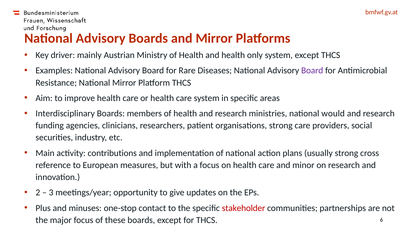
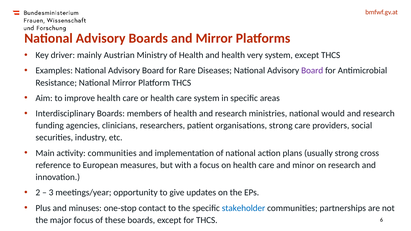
only: only -> very (255, 55)
activity contributions: contributions -> communities (112, 153)
stakeholder colour: red -> blue (244, 208)
